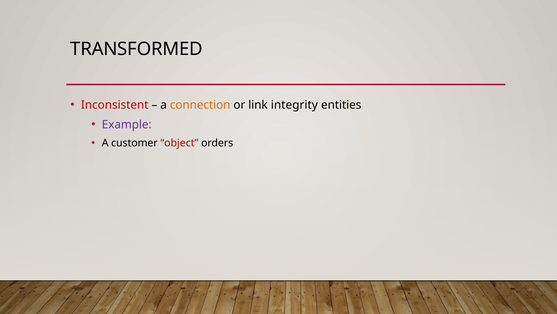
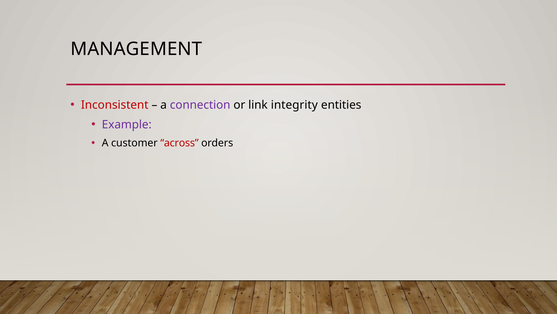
TRANSFORMED: TRANSFORMED -> MANAGEMENT (136, 49)
connection colour: orange -> purple (200, 105)
object: object -> across (179, 143)
